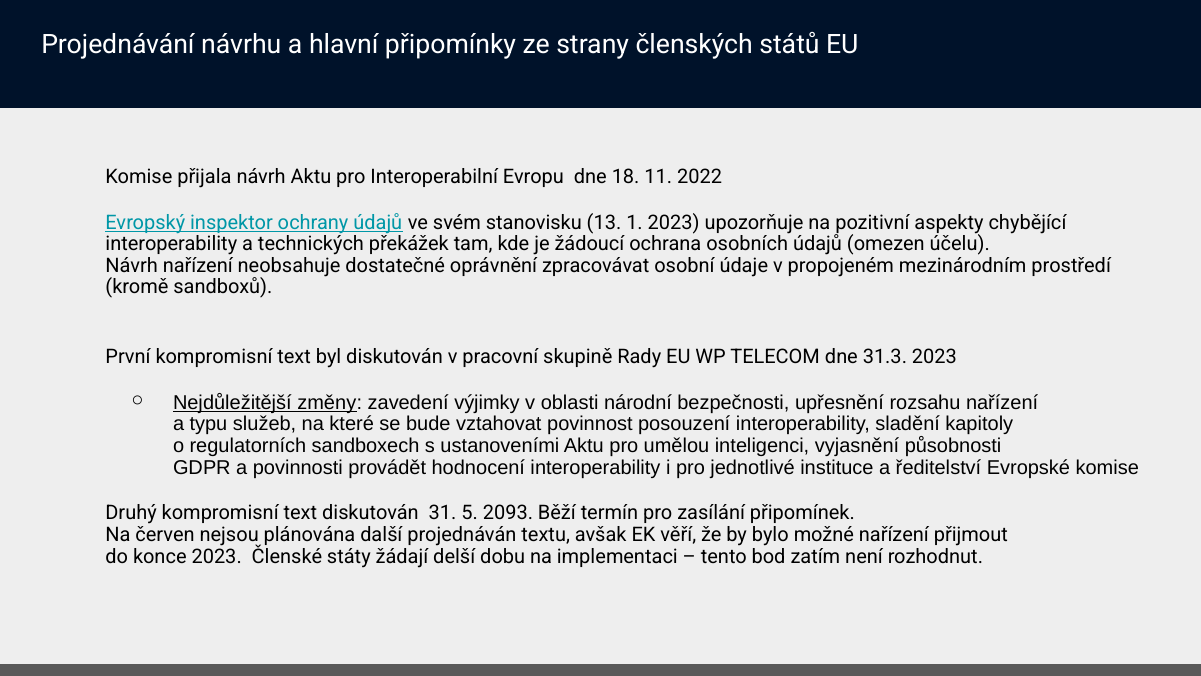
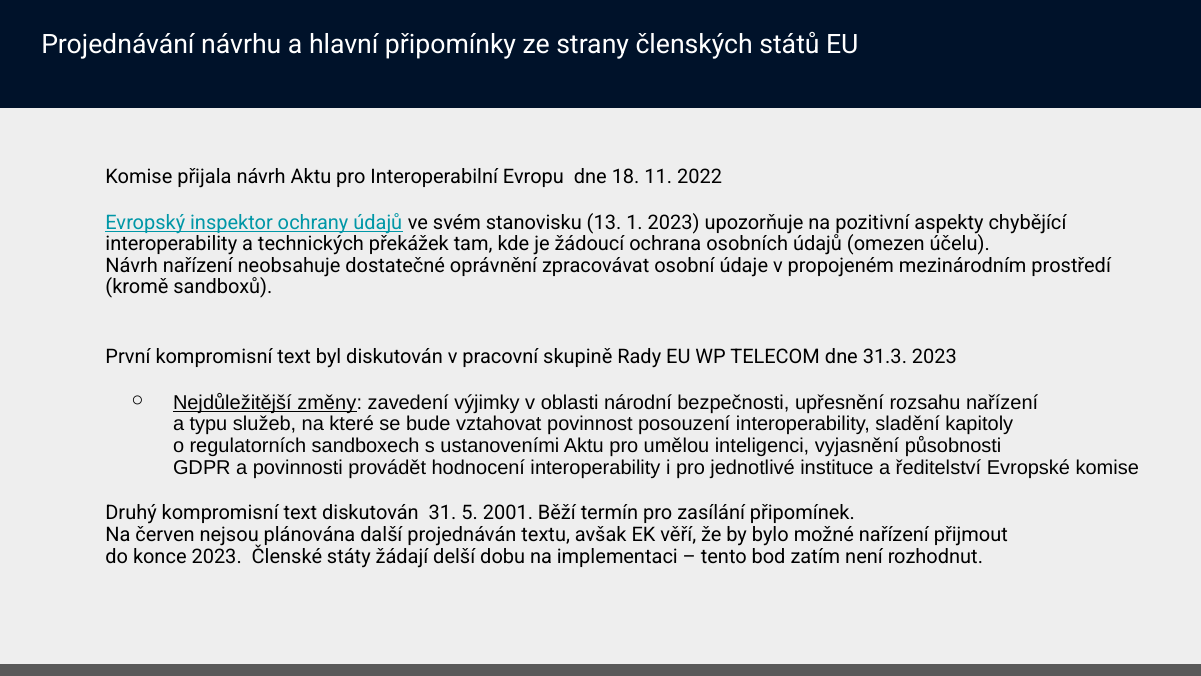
2093: 2093 -> 2001 (508, 513)
